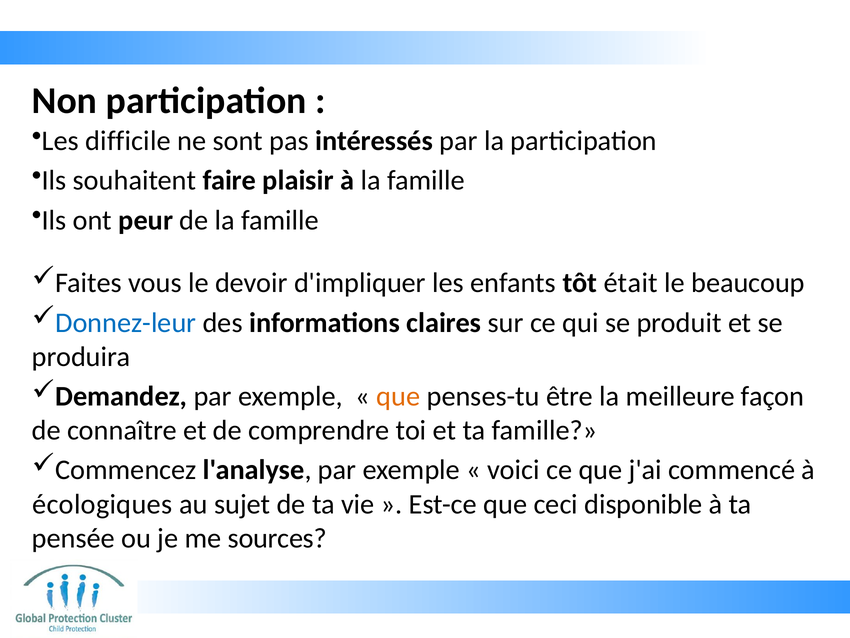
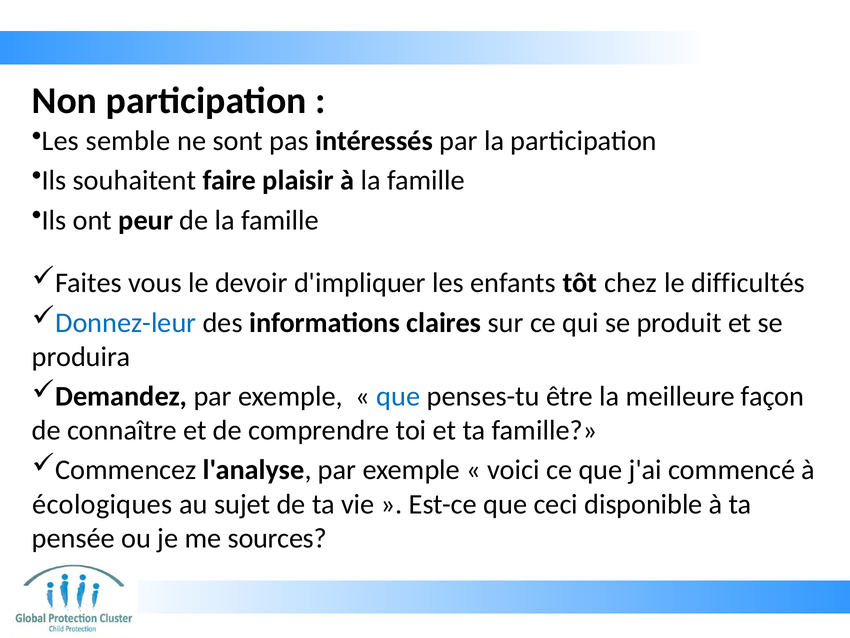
difficile: difficile -> semble (128, 141)
était: était -> chez (631, 283)
beaucoup: beaucoup -> difficultés (748, 283)
que colour: orange -> blue (398, 396)
